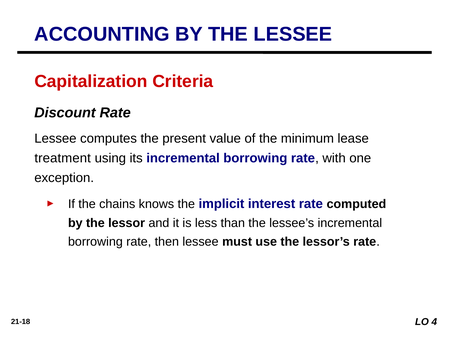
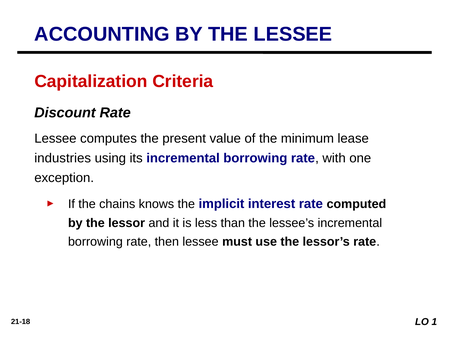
treatment: treatment -> industries (63, 158)
4: 4 -> 1 (434, 322)
